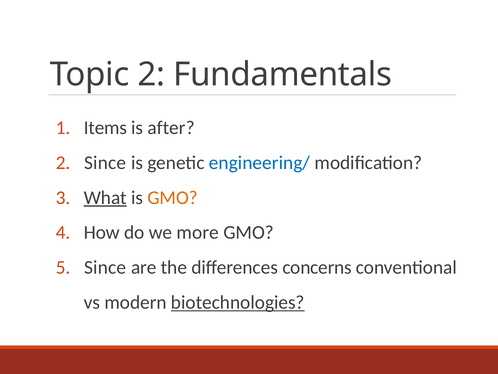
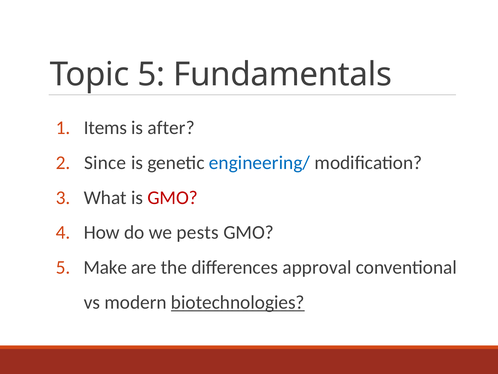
Topic 2: 2 -> 5 (151, 74)
What underline: present -> none (105, 197)
GMO colour: orange -> red (173, 197)
more: more -> pests (198, 232)
Since: Since -> Make (105, 267)
concerns: concerns -> approval (317, 267)
